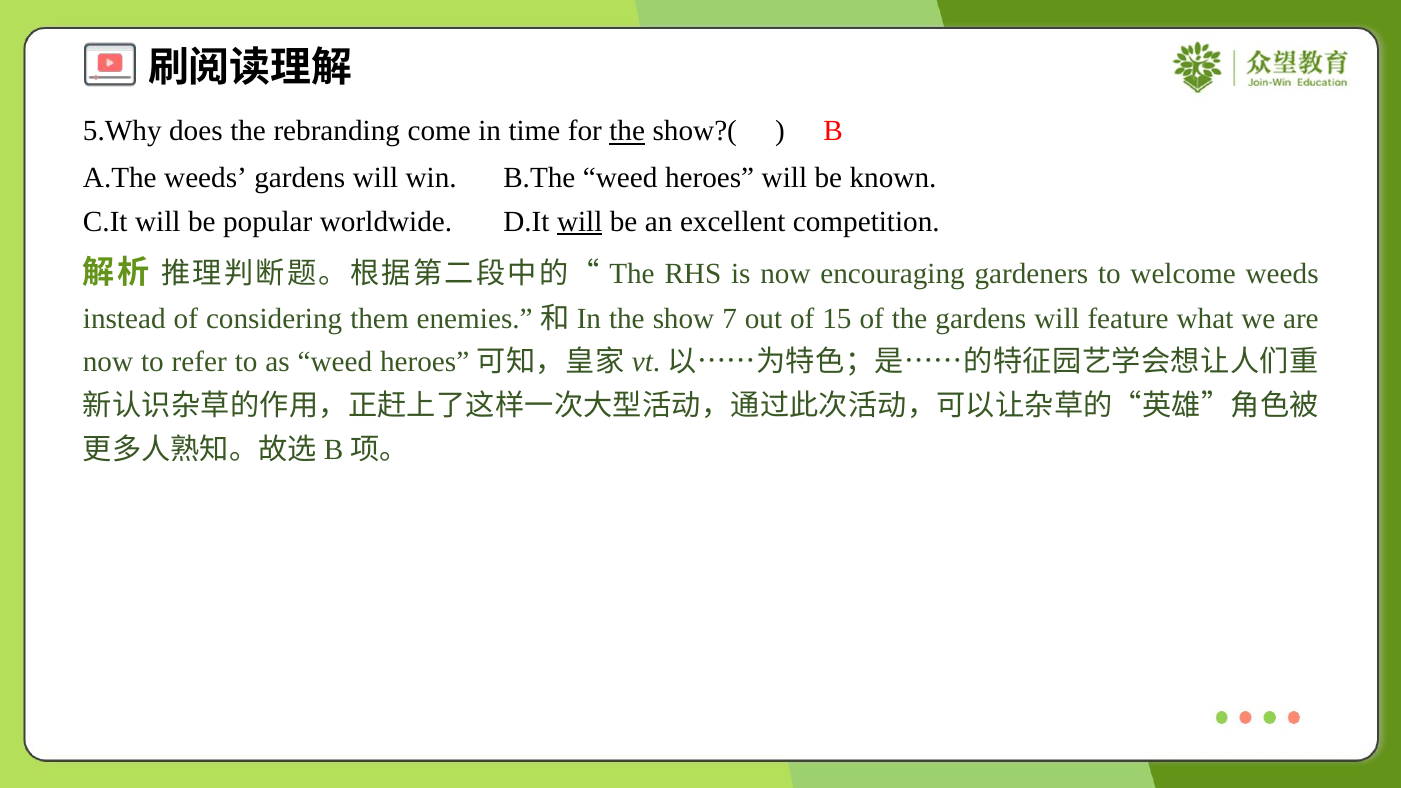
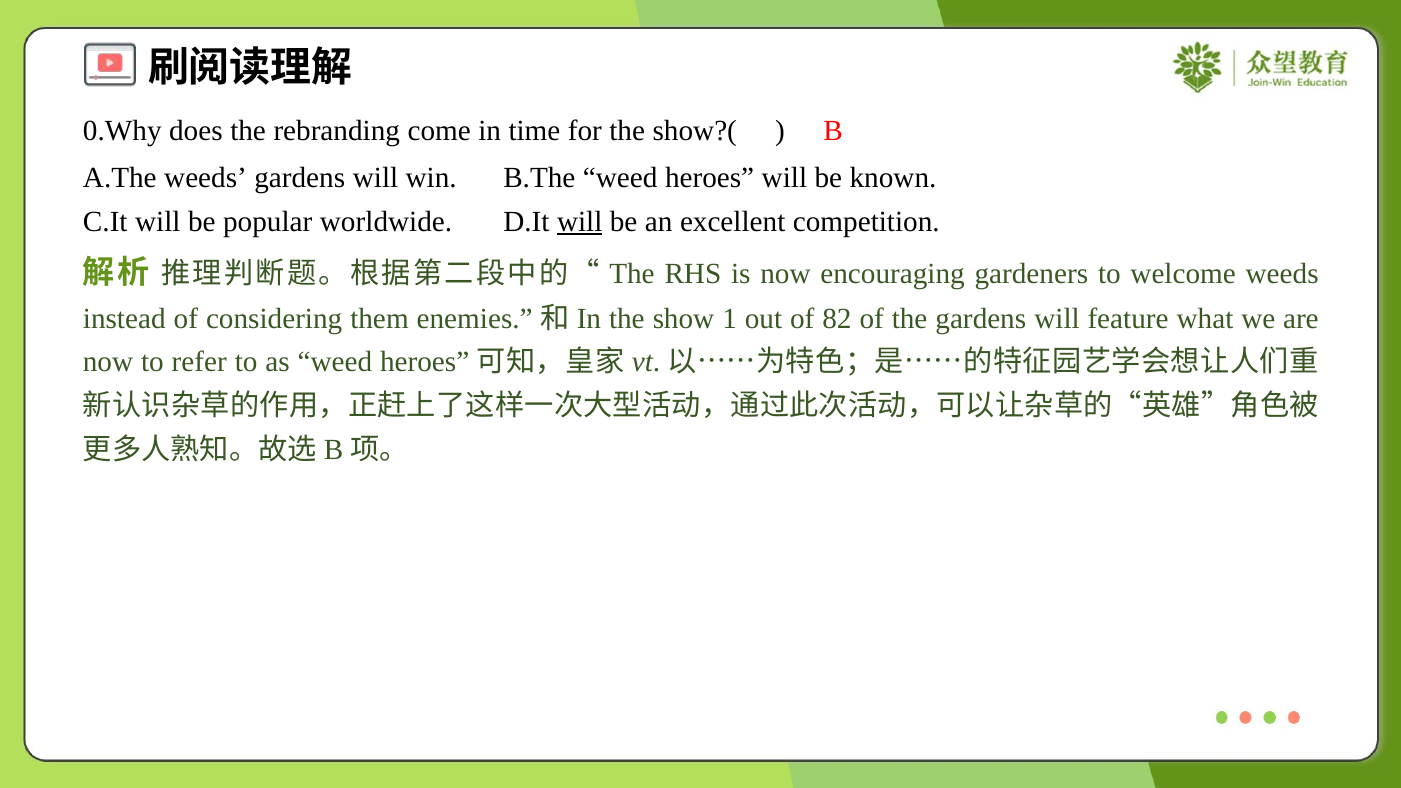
5.Why: 5.Why -> 0.Why (122, 131)
the underline: present -> none (627, 131)
7: 7 -> 1 (730, 319)
15: 15 -> 82 (837, 319)
